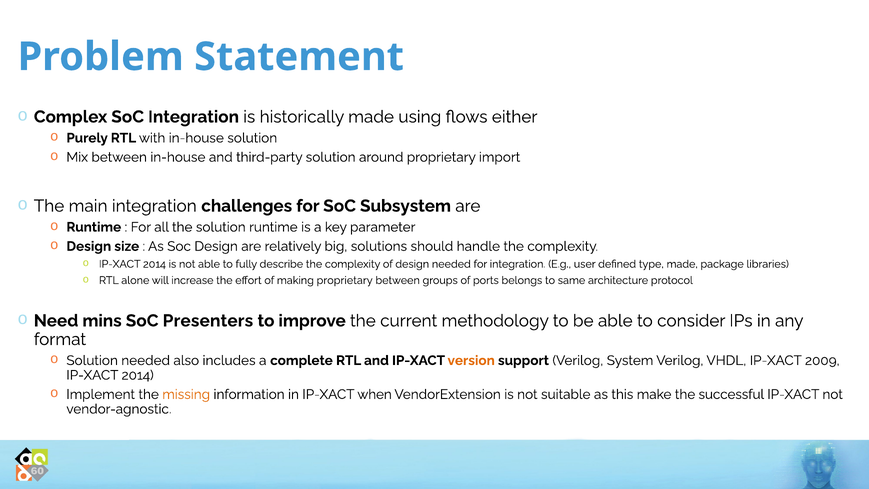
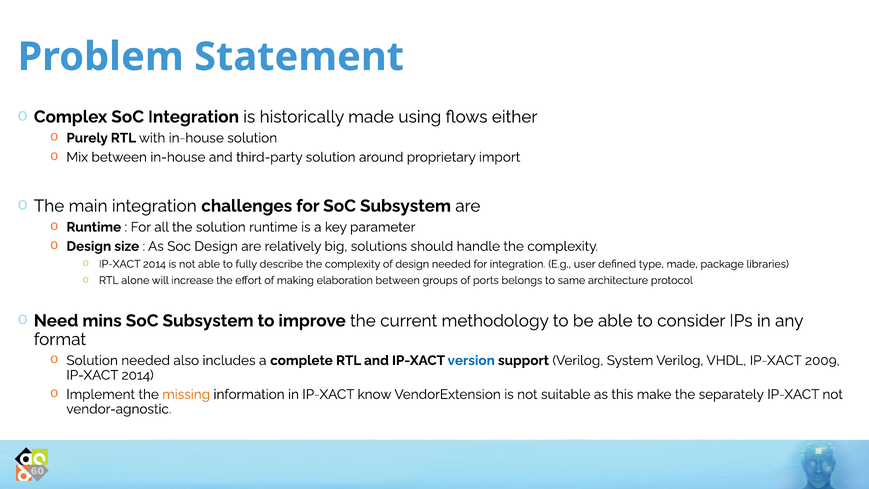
making proprietary: proprietary -> elaboration (345, 280)
Presenters: Presenters -> Subsystem (208, 321)
version colour: orange -> blue (471, 360)
when: when -> know (375, 394)
successful: successful -> separately (731, 394)
